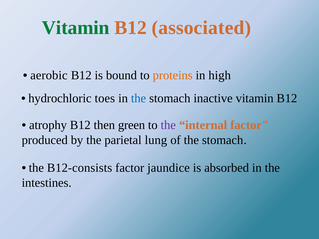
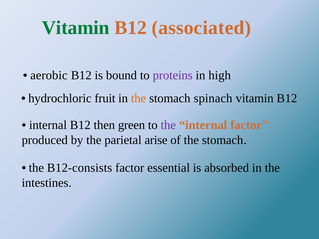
proteins colour: orange -> purple (173, 75)
toes: toes -> fruit (105, 98)
the colour: blue -> orange (139, 98)
inactive: inactive -> spinach (213, 98)
atrophy: atrophy -> internal (48, 125)
lung: lung -> arise (156, 140)
jaundice: jaundice -> essential (169, 168)
